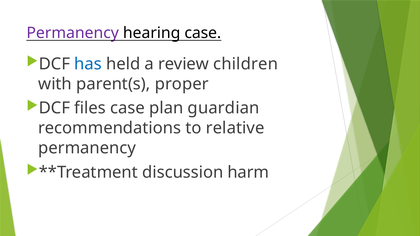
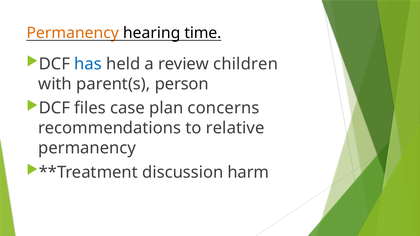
Permanency colour: purple -> orange (73, 33)
hearing case: case -> time (203, 33)
proper: proper -> person (182, 84)
guardian: guardian -> concerns (224, 108)
